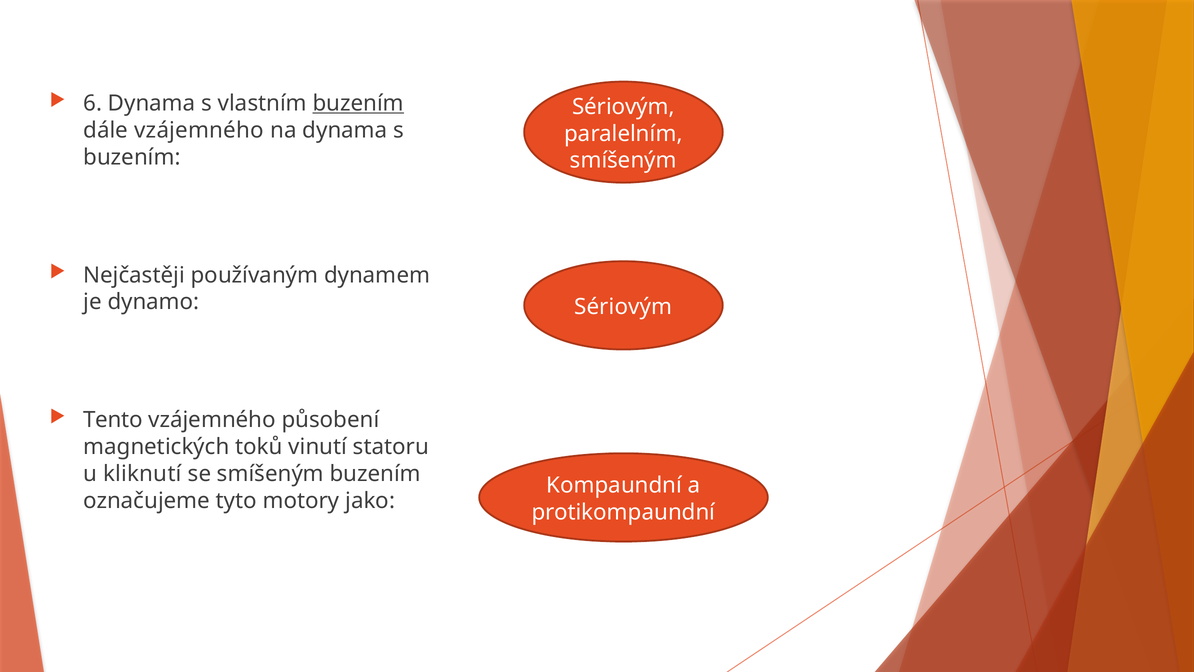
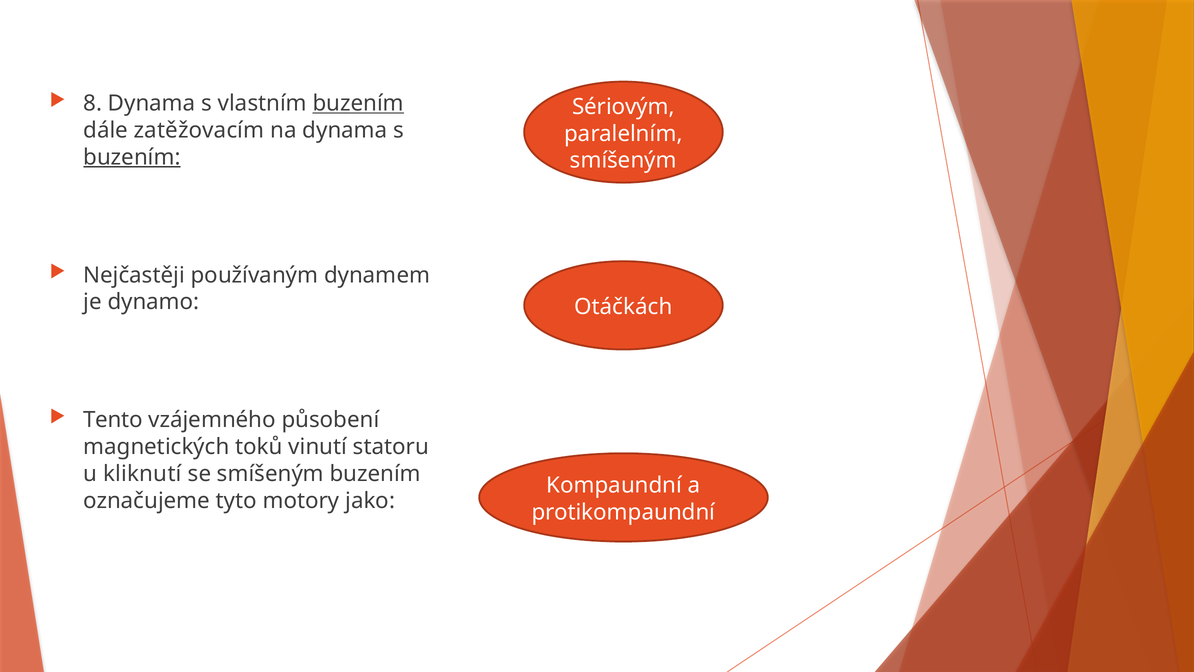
6: 6 -> 8 (93, 103)
dále vzájemného: vzájemného -> zatěžovacím (199, 130)
buzením underline: none -> present (132, 157)
Sériovým: Sériovým -> Otáčkách (623, 307)
